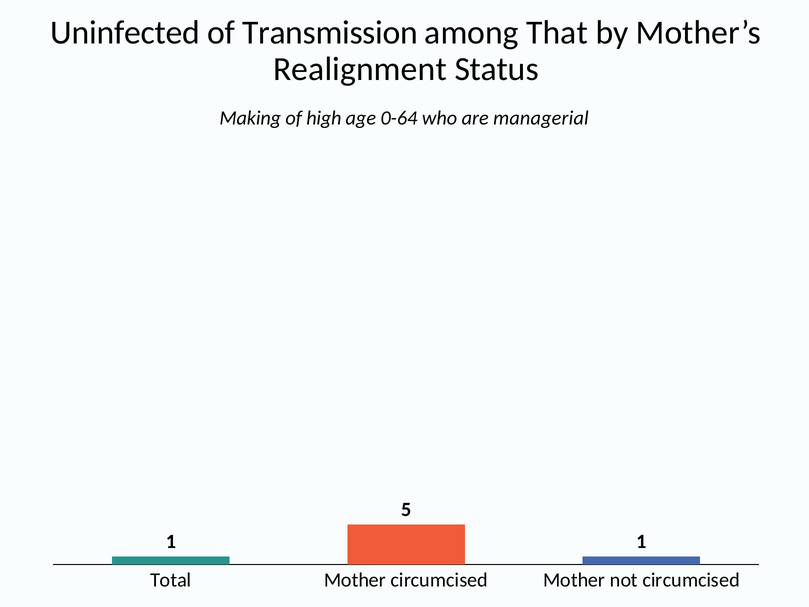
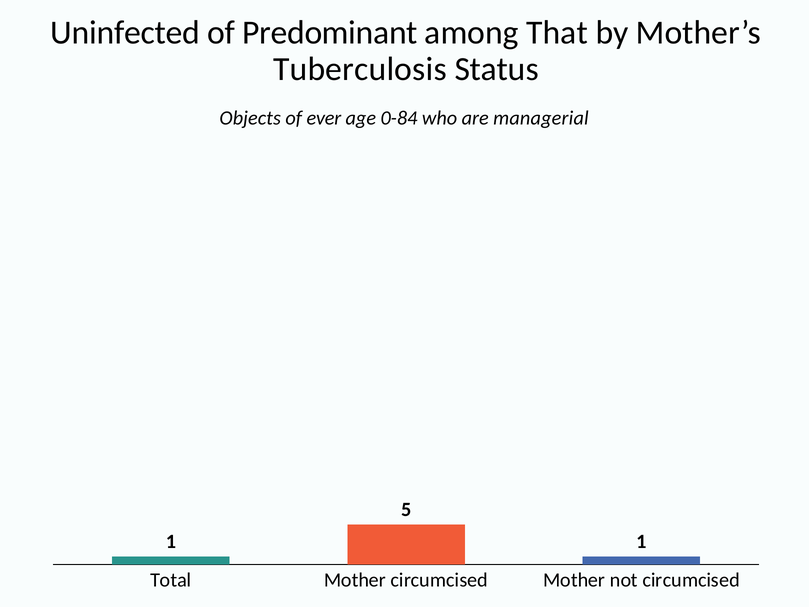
Transmission: Transmission -> Predominant (330, 33)
Realignment: Realignment -> Tuberculosis (360, 69)
Making: Making -> Objects (250, 118)
high: high -> ever (324, 118)
0-64: 0-64 -> 0-84 (399, 118)
